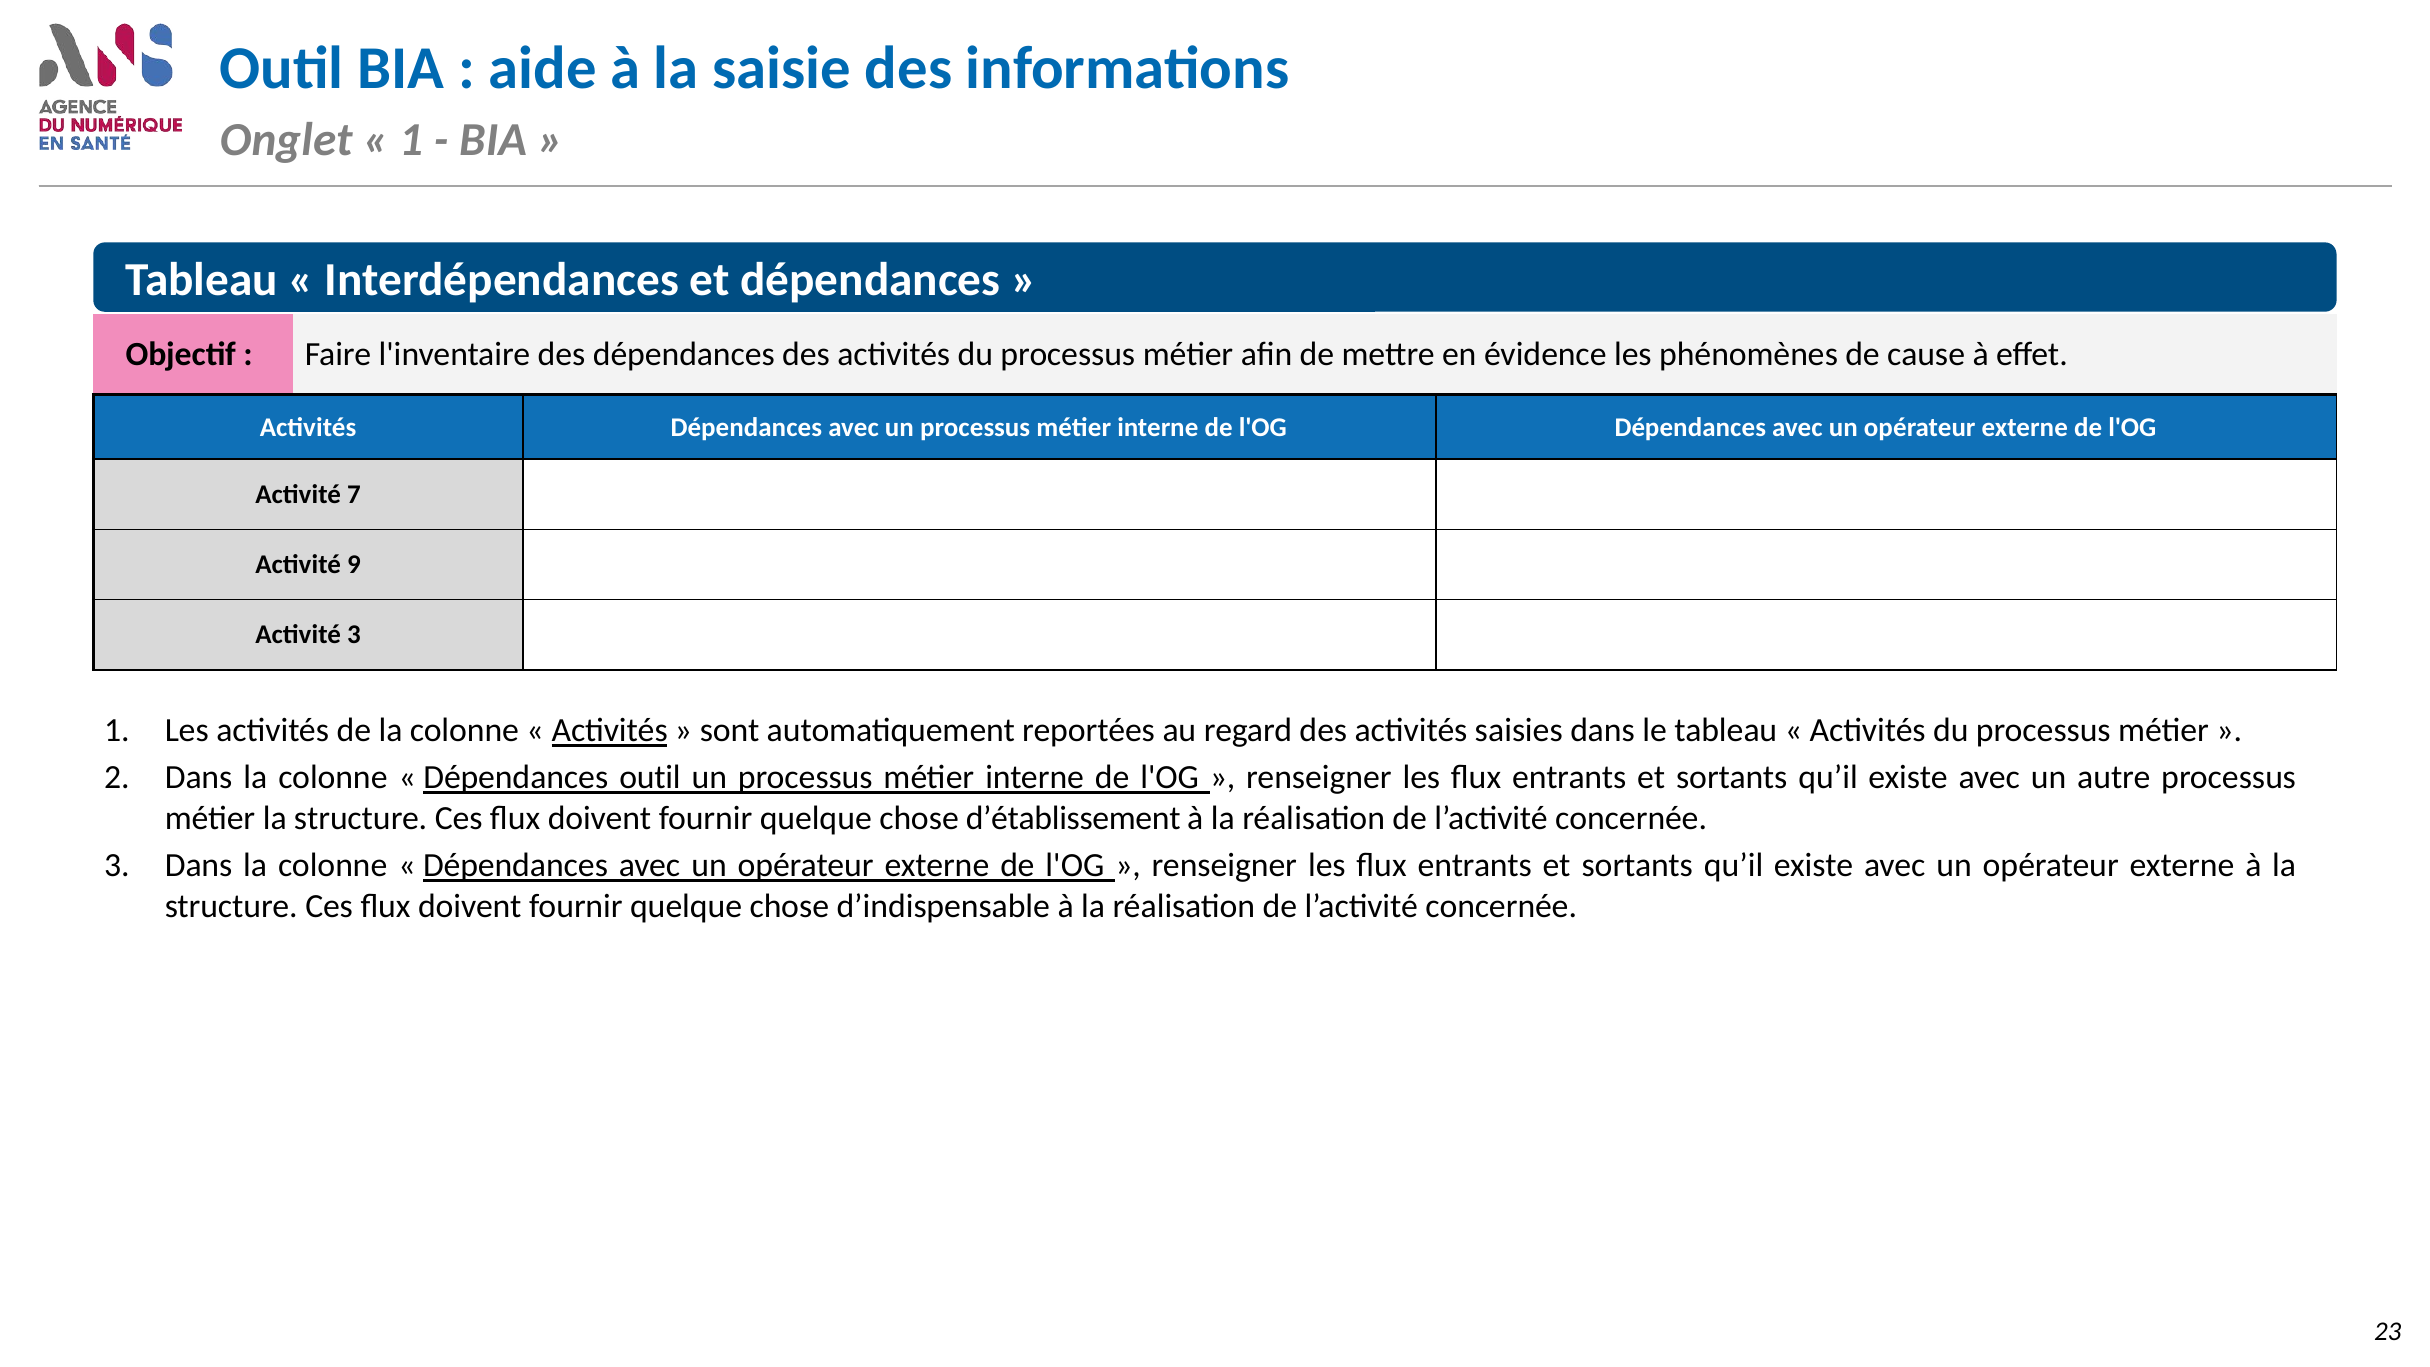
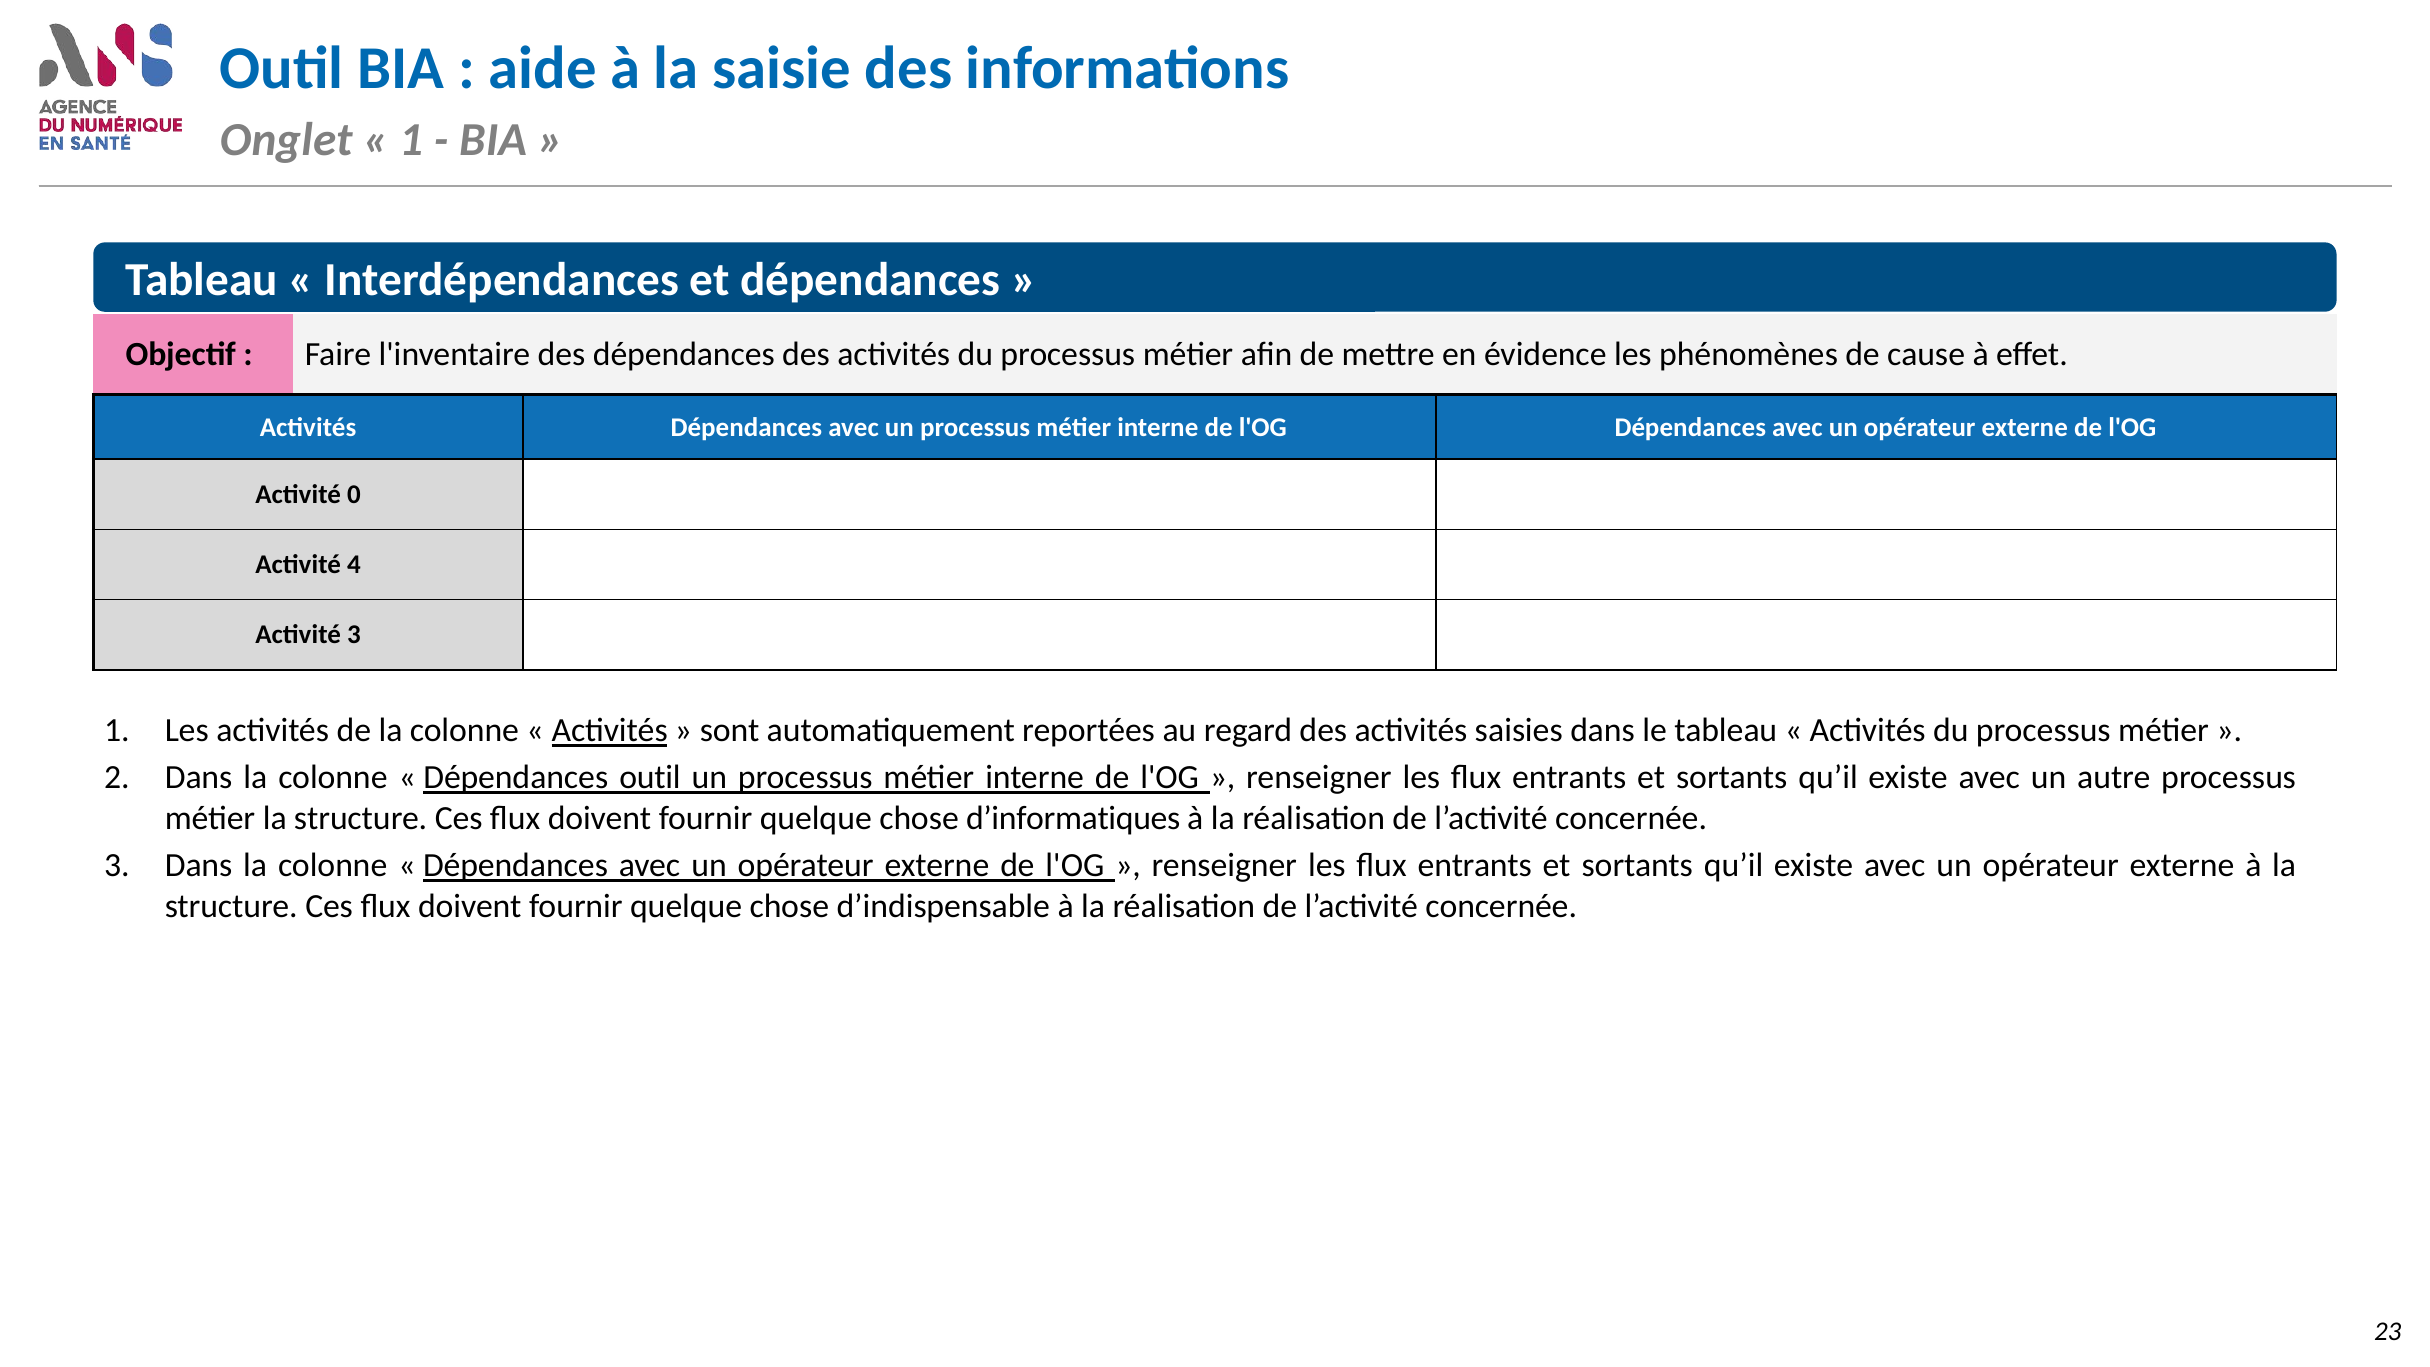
7: 7 -> 0 (354, 495)
9: 9 -> 4 (354, 565)
d’établissement: d’établissement -> d’informatiques (1073, 818)
